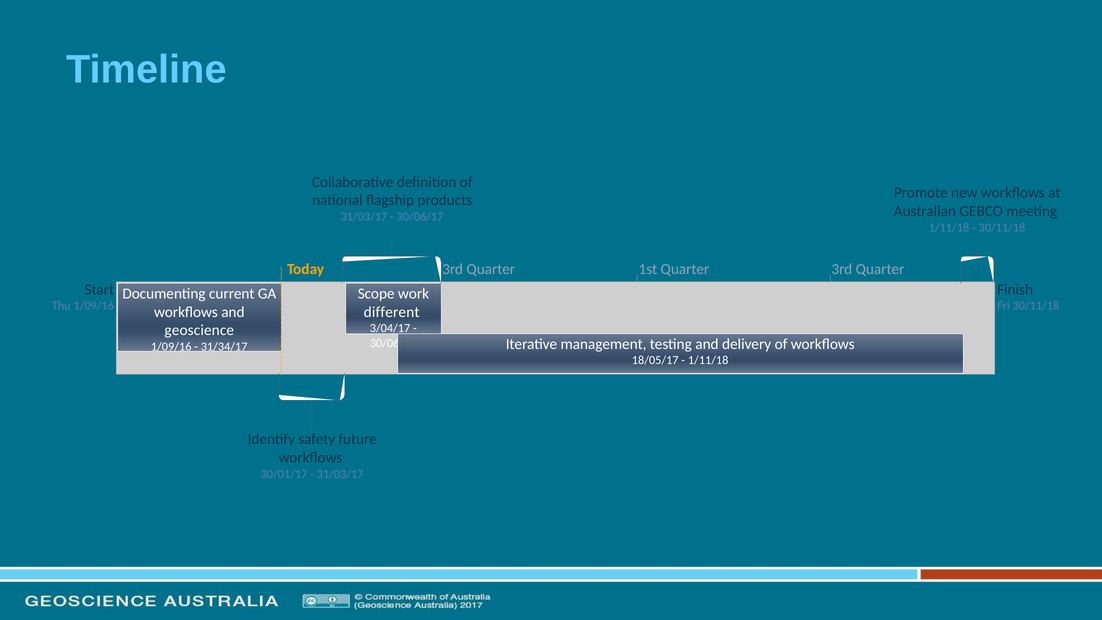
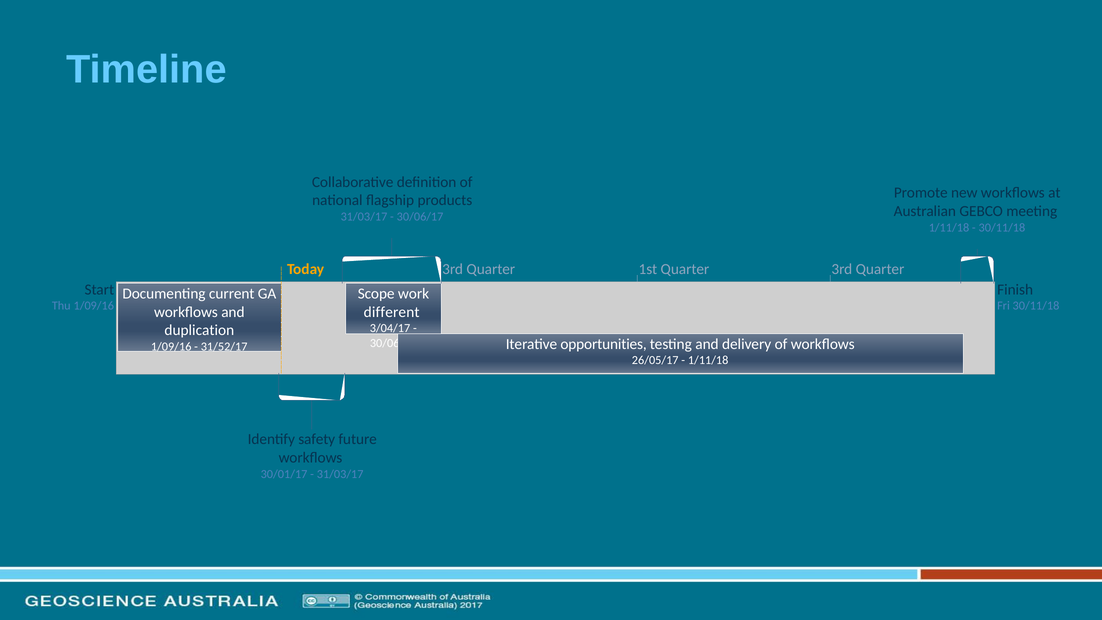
geoscience: geoscience -> duplication (199, 330)
management: management -> opportunities (604, 344)
31/34/17: 31/34/17 -> 31/52/17 (224, 347)
18/05/17: 18/05/17 -> 26/05/17 (655, 360)
